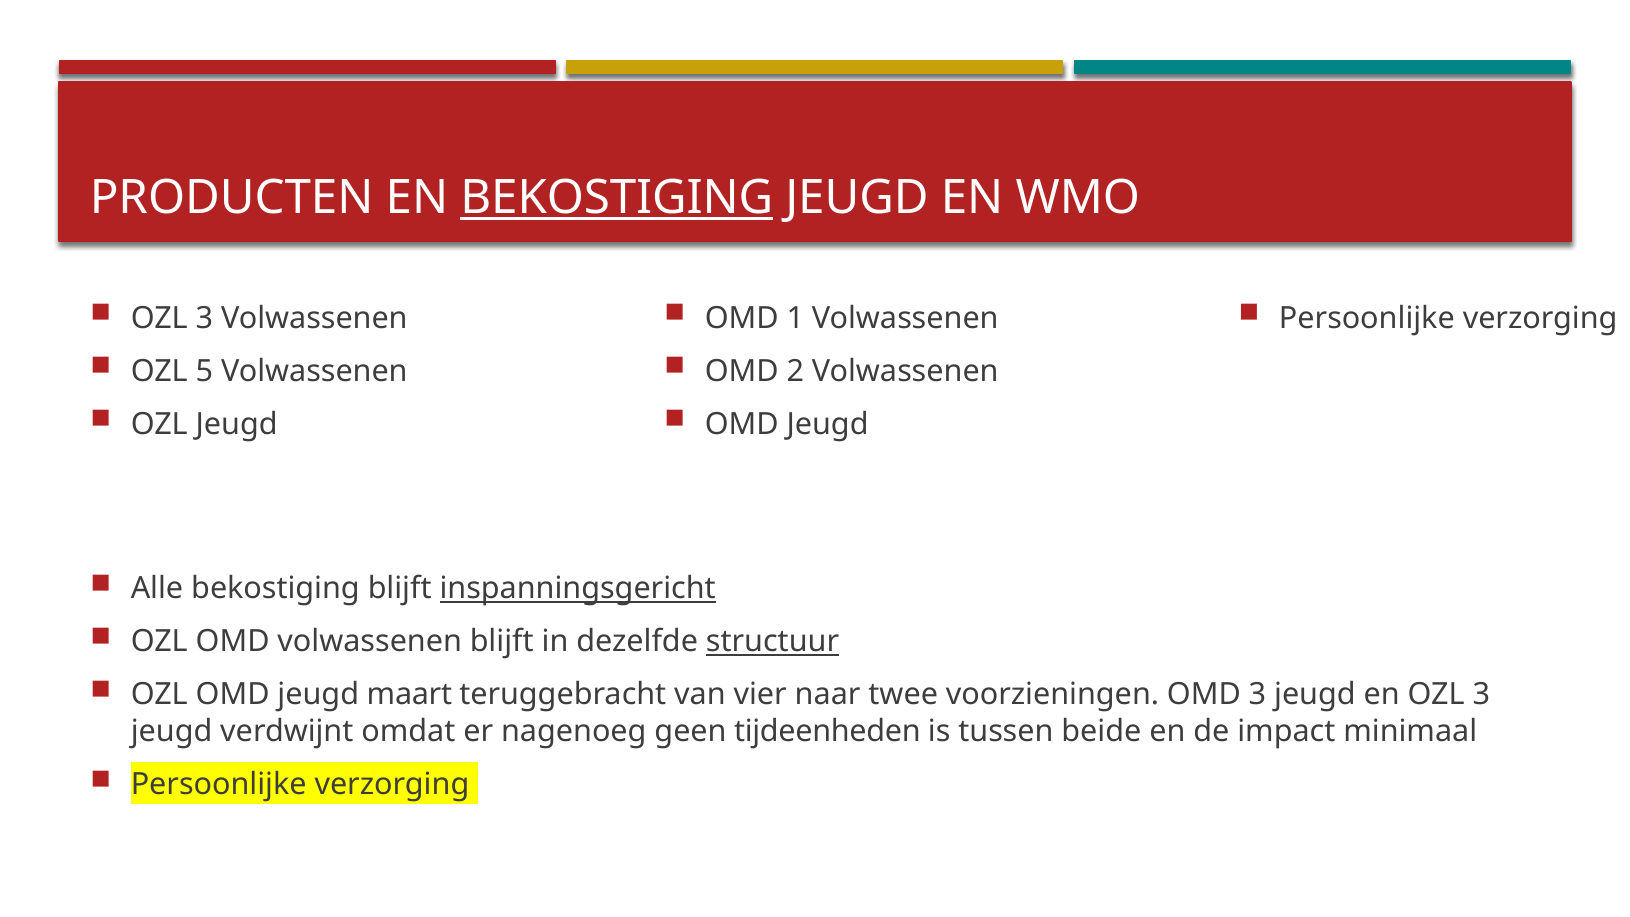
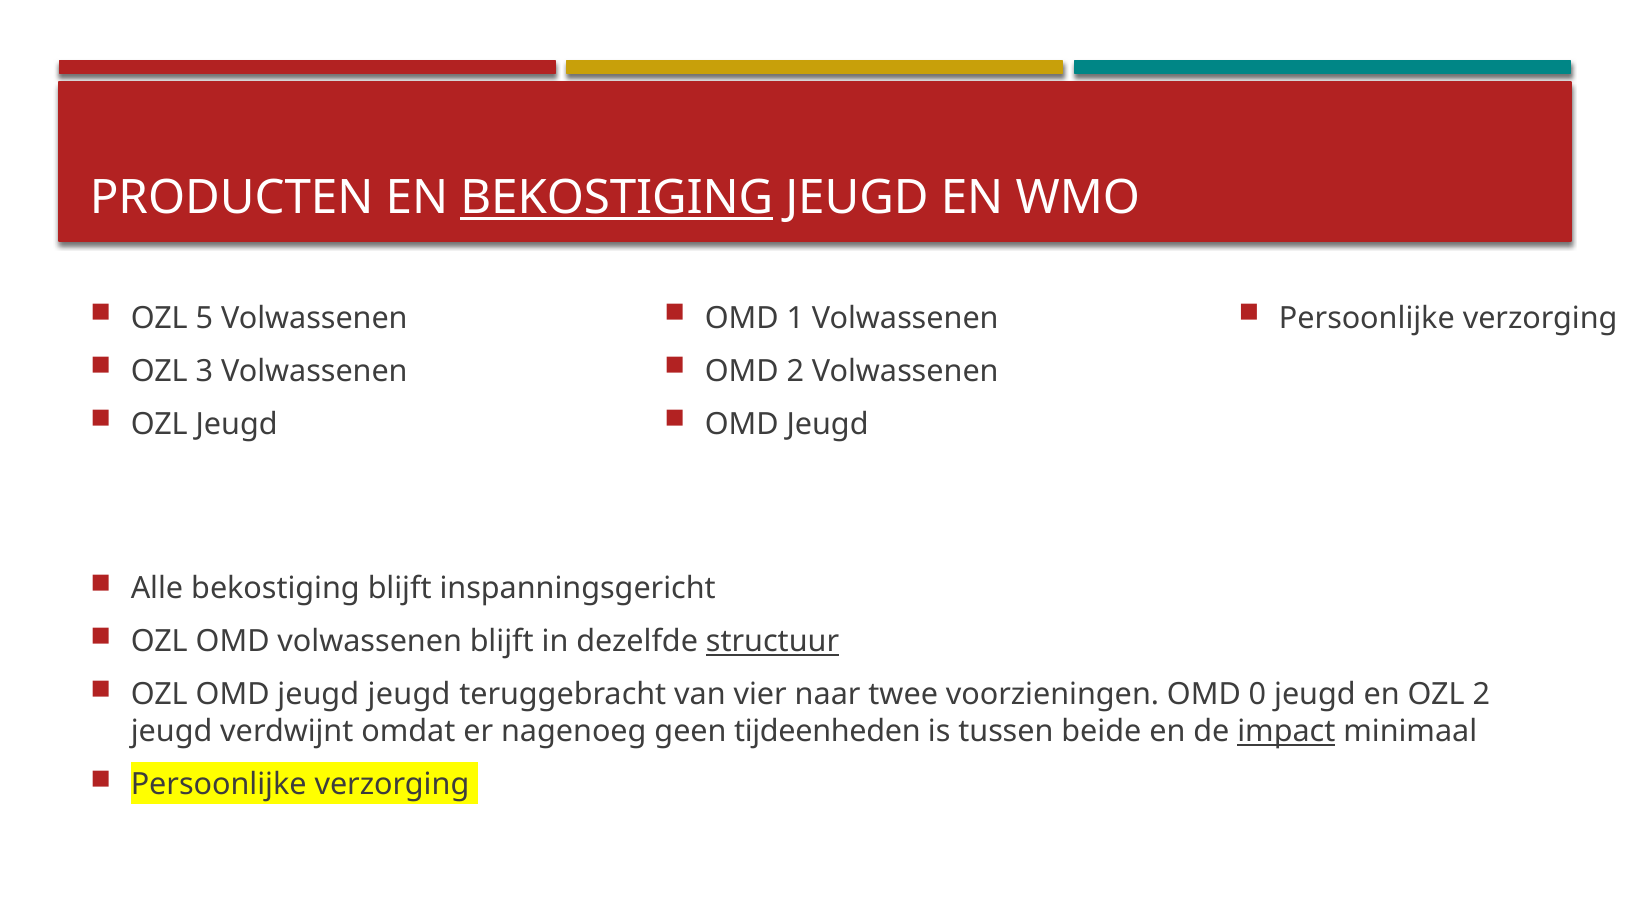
3: 3 -> 5 (204, 318)
5: 5 -> 3 (204, 371)
inspanningsgericht underline: present -> none (578, 589)
jeugd maart: maart -> jeugd (409, 695)
OMD 3: 3 -> 0 (1257, 695)
en OZL 3: 3 -> 2 (1481, 695)
impact underline: none -> present (1286, 731)
